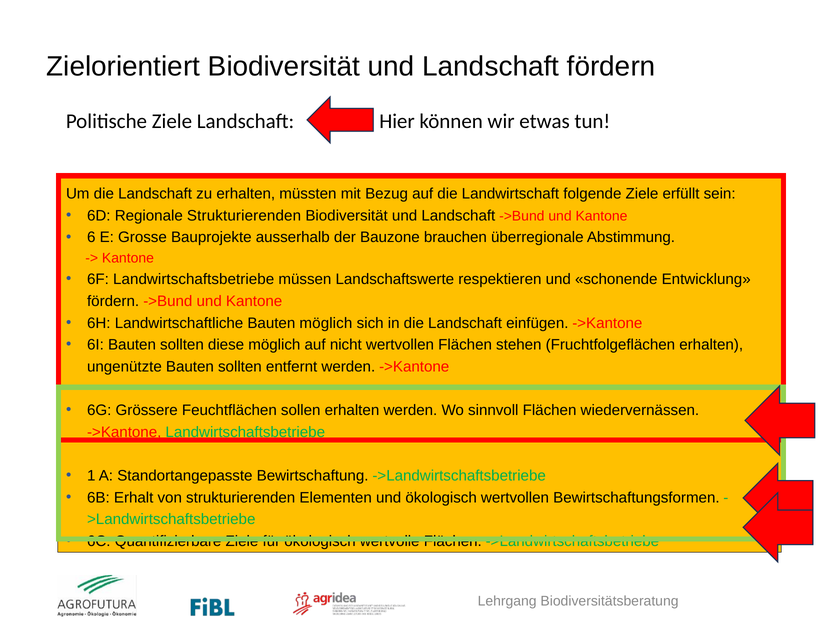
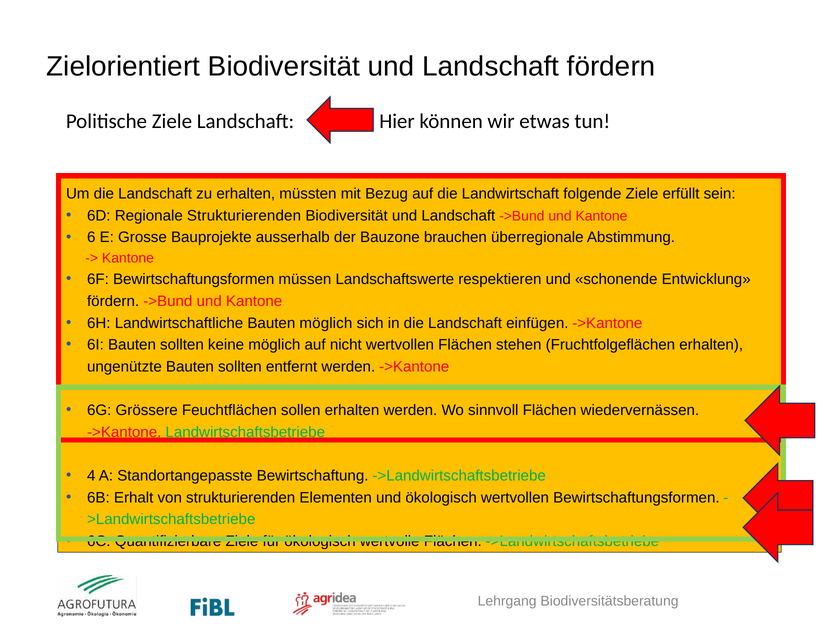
6F Landwirtschaftsbetriebe: Landwirtschaftsbetriebe -> Bewirtschaftungsformen (194, 279)
diese: diese -> keine (226, 345)
1: 1 -> 4 (91, 476)
